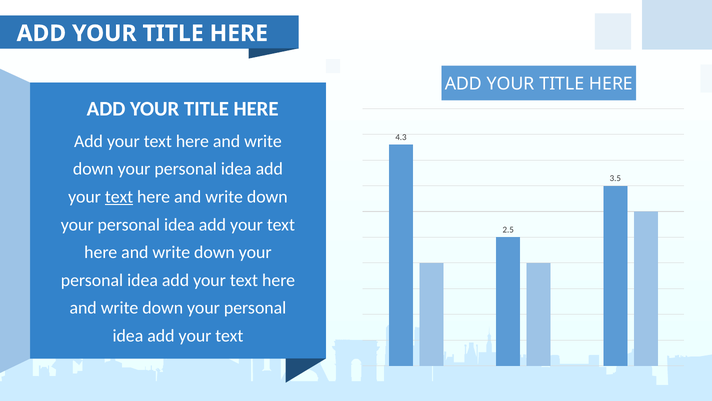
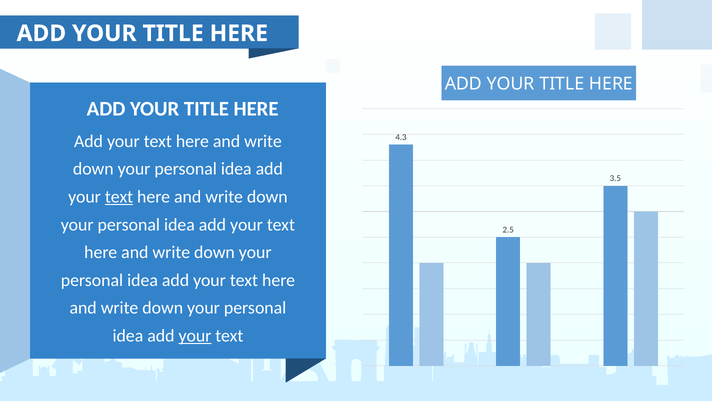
your underline: none -> present (195, 335)
